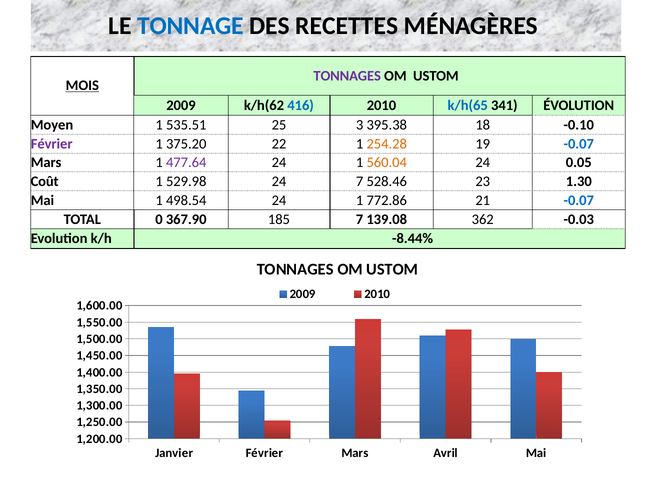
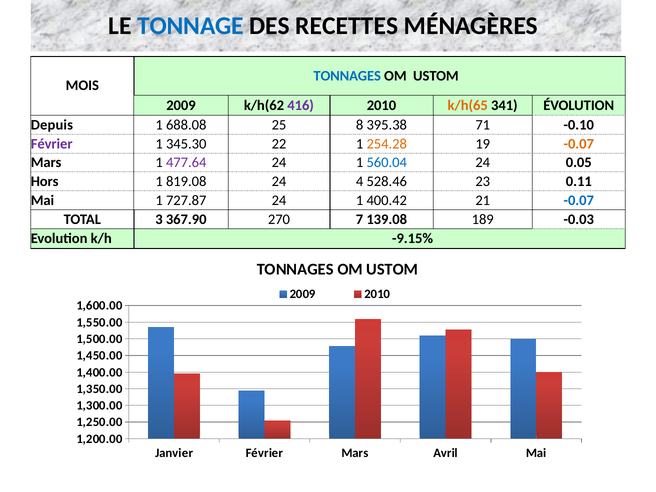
TONNAGES colour: purple -> blue (347, 76)
MOIS underline: present -> none (82, 85)
416 colour: blue -> purple (301, 105)
k/h(65 colour: blue -> orange (468, 105)
Moyen: Moyen -> Depuis (52, 125)
535.51: 535.51 -> 688.08 (186, 125)
3: 3 -> 8 (360, 125)
18: 18 -> 71 (483, 125)
375.20: 375.20 -> 345.30 (186, 144)
-0.07 colour: blue -> orange (579, 144)
560.04 colour: orange -> blue (387, 163)
Coût: Coût -> Hors (45, 181)
529.98: 529.98 -> 819.08 (186, 181)
24 7: 7 -> 4 (360, 181)
1.30: 1.30 -> 0.11 (579, 181)
498.54: 498.54 -> 727.87 (186, 200)
772.86: 772.86 -> 400.42 (387, 200)
0: 0 -> 3 (159, 219)
185: 185 -> 270 (279, 219)
362: 362 -> 189 (483, 219)
-8.44%: -8.44% -> -9.15% (413, 239)
